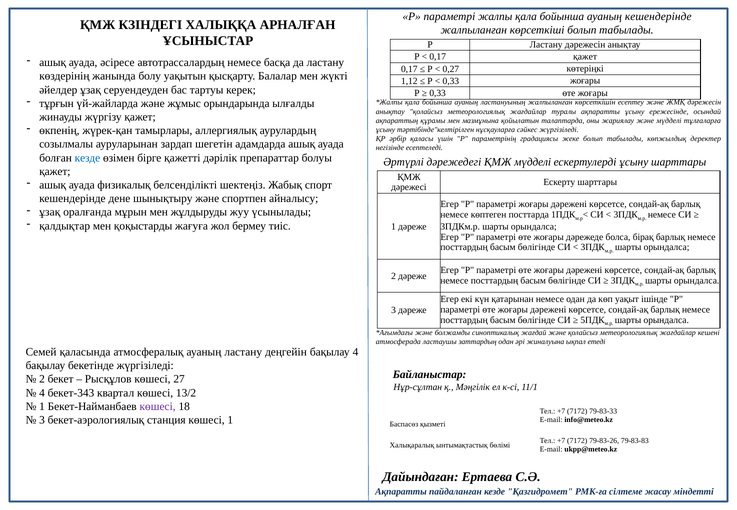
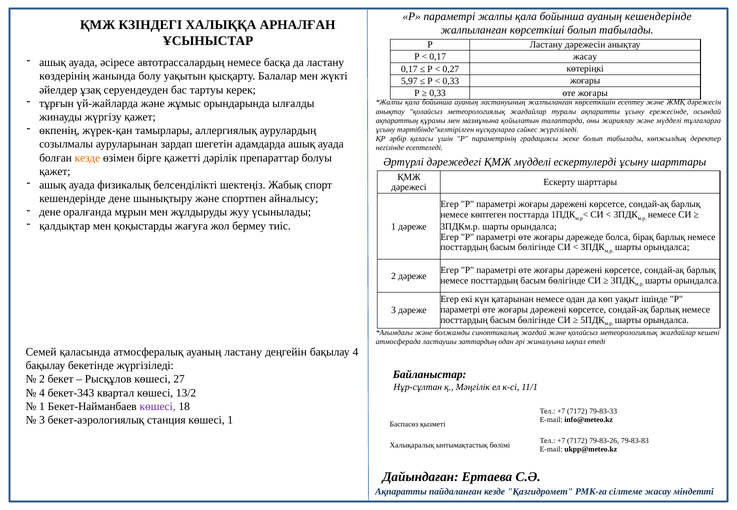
0,17 қажет: қажет -> жасау (585, 57)
1,12: 1,12 -> 5,97 (409, 81)
кезде colour: blue -> orange (87, 158)
ұзақ: ұзақ -> дене (50, 212)
